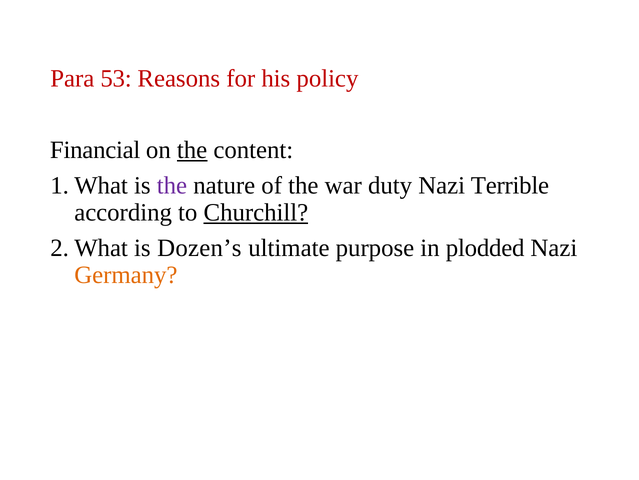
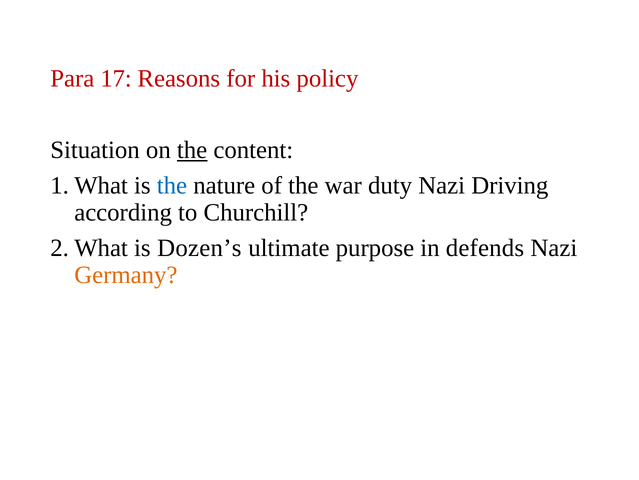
53: 53 -> 17 (116, 78)
Financial: Financial -> Situation (95, 150)
the colour: purple -> blue (172, 185)
Terrible: Terrible -> Driving (510, 185)
Churchill underline: present -> none (256, 212)
plodded: plodded -> defends (485, 248)
